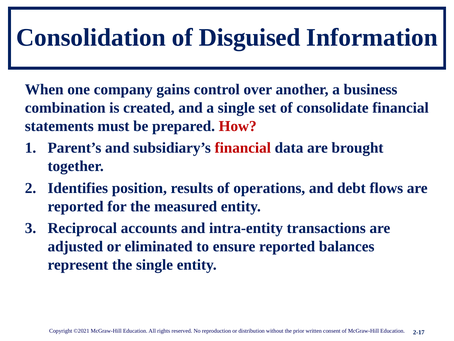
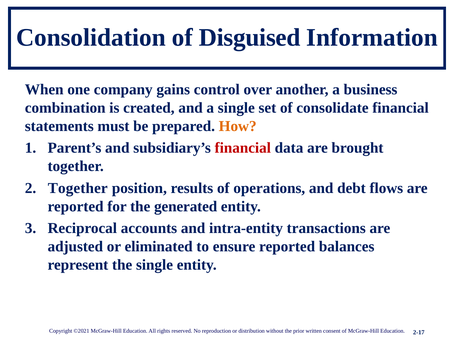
How colour: red -> orange (238, 126)
Identifies: Identifies -> Together (78, 188)
measured: measured -> generated (186, 206)
